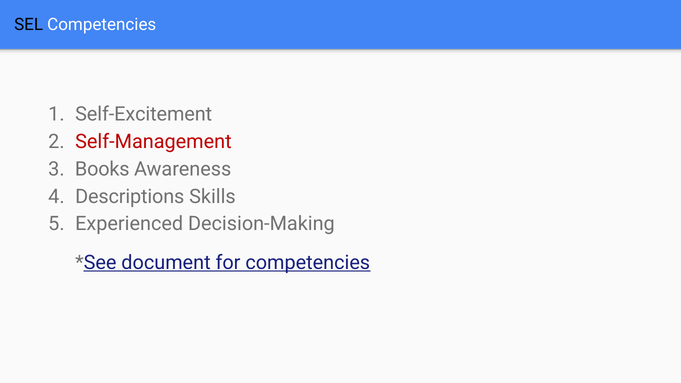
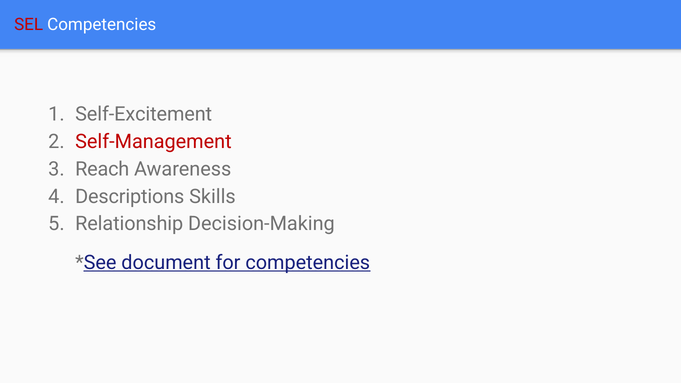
SEL colour: black -> red (29, 25)
Books: Books -> Reach (102, 169)
Experienced: Experienced -> Relationship (129, 224)
